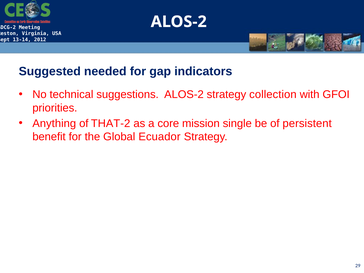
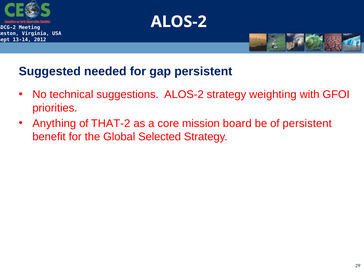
gap indicators: indicators -> persistent (203, 71)
collection: collection -> weighting (273, 94)
single: single -> board (237, 123)
Ecuador: Ecuador -> Selected (160, 137)
